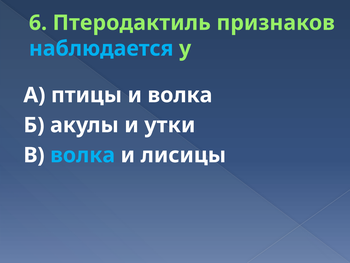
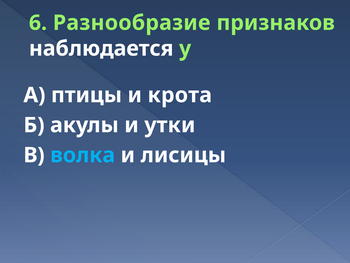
Птеродактиль: Птеродактиль -> Разнообразие (132, 23)
наблюдается colour: light blue -> white (101, 48)
и волка: волка -> крота (180, 95)
